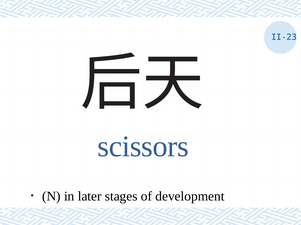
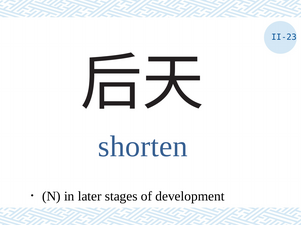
scissors: scissors -> shorten (143, 147)
